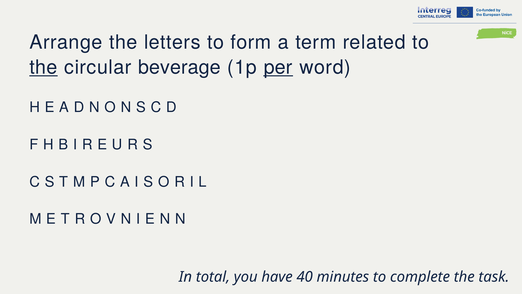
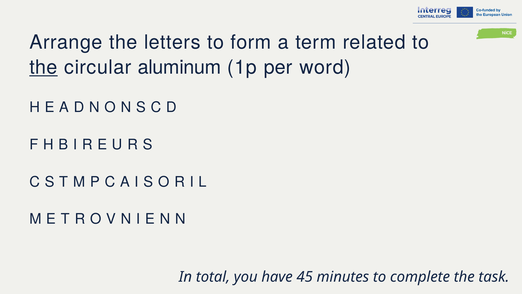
beverage: beverage -> aluminum (180, 67)
per underline: present -> none (278, 67)
40: 40 -> 45 (305, 277)
